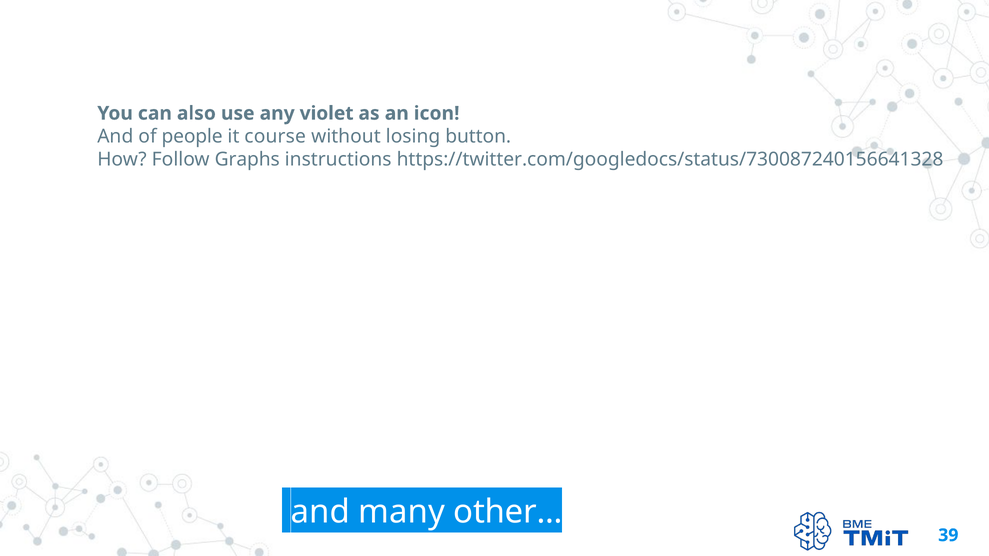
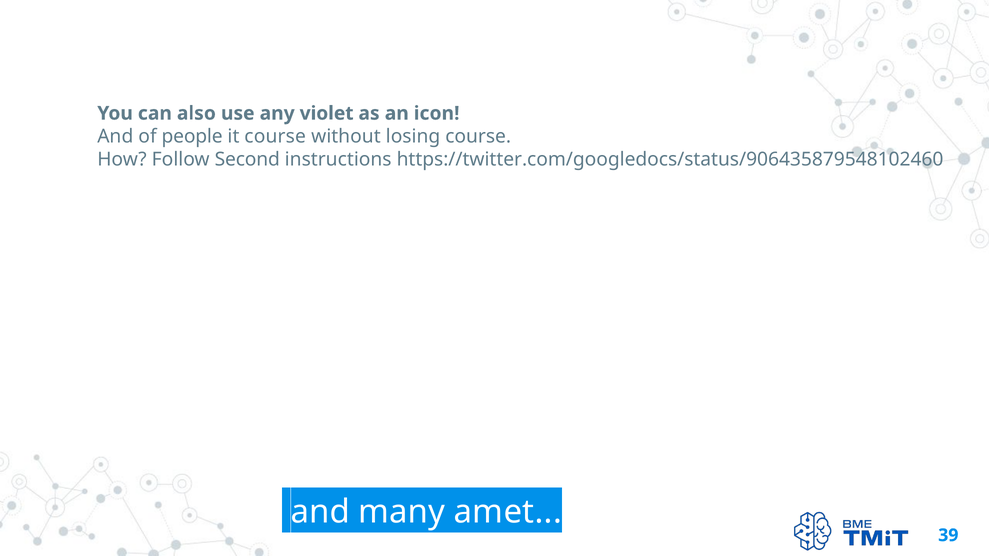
losing button: button -> course (478, 137)
Graphs: Graphs -> Second (247, 160)
https://twitter.com/googledocs/status/730087240156641328: https://twitter.com/googledocs/status/730087240156641328 -> https://twitter.com/googledocs/status/906435879548102460 (670, 160)
other: other -> amet (508, 512)
